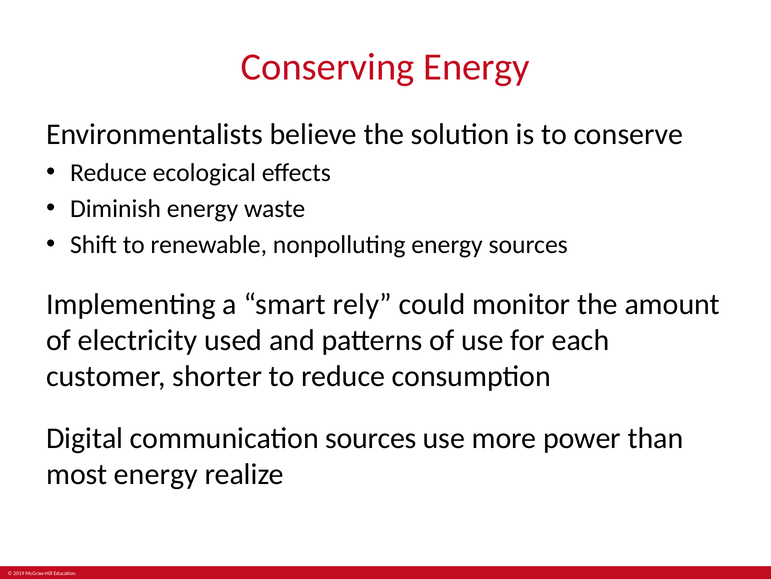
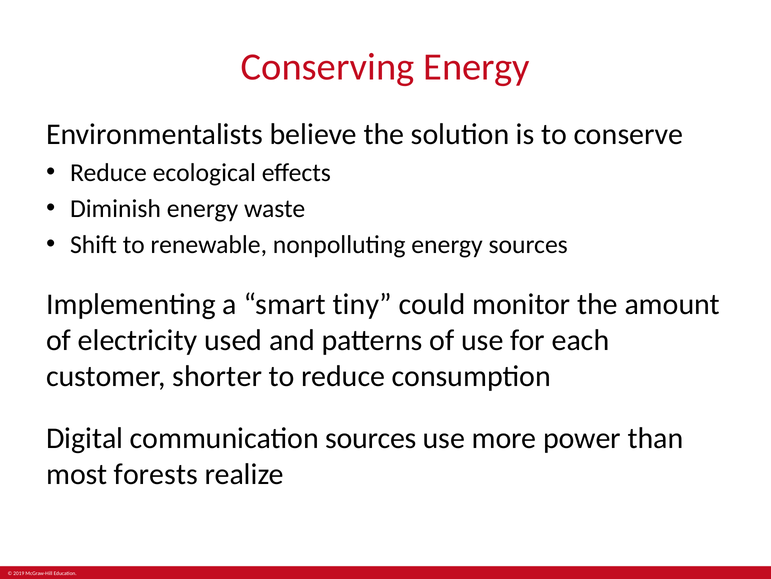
rely: rely -> tiny (362, 304)
most energy: energy -> forests (156, 474)
